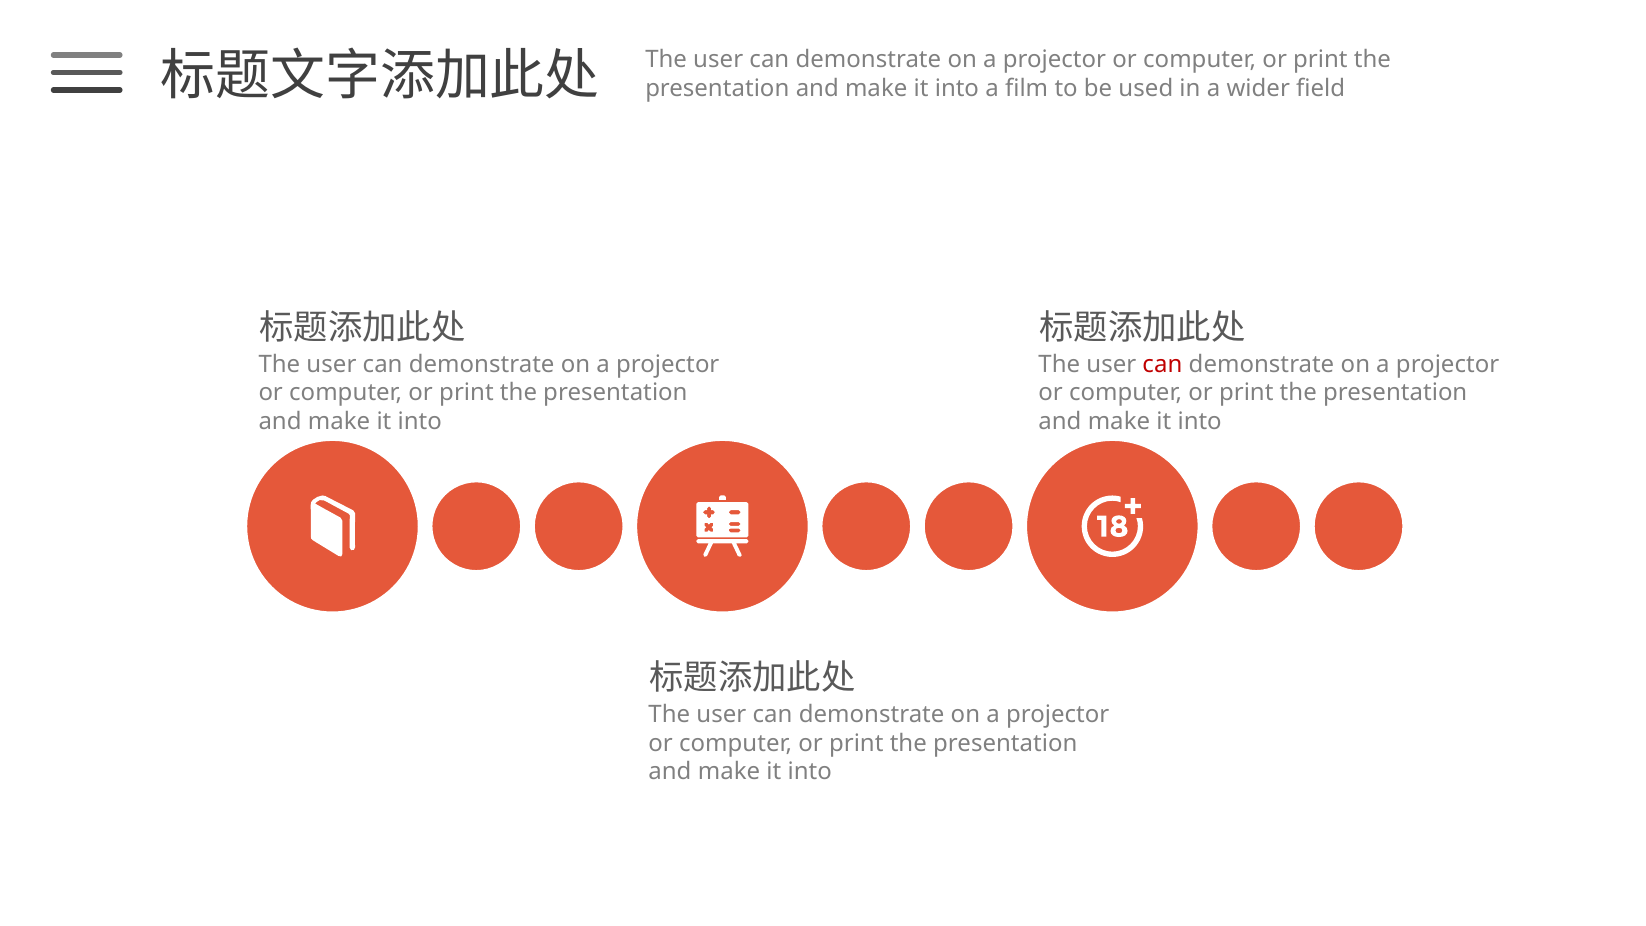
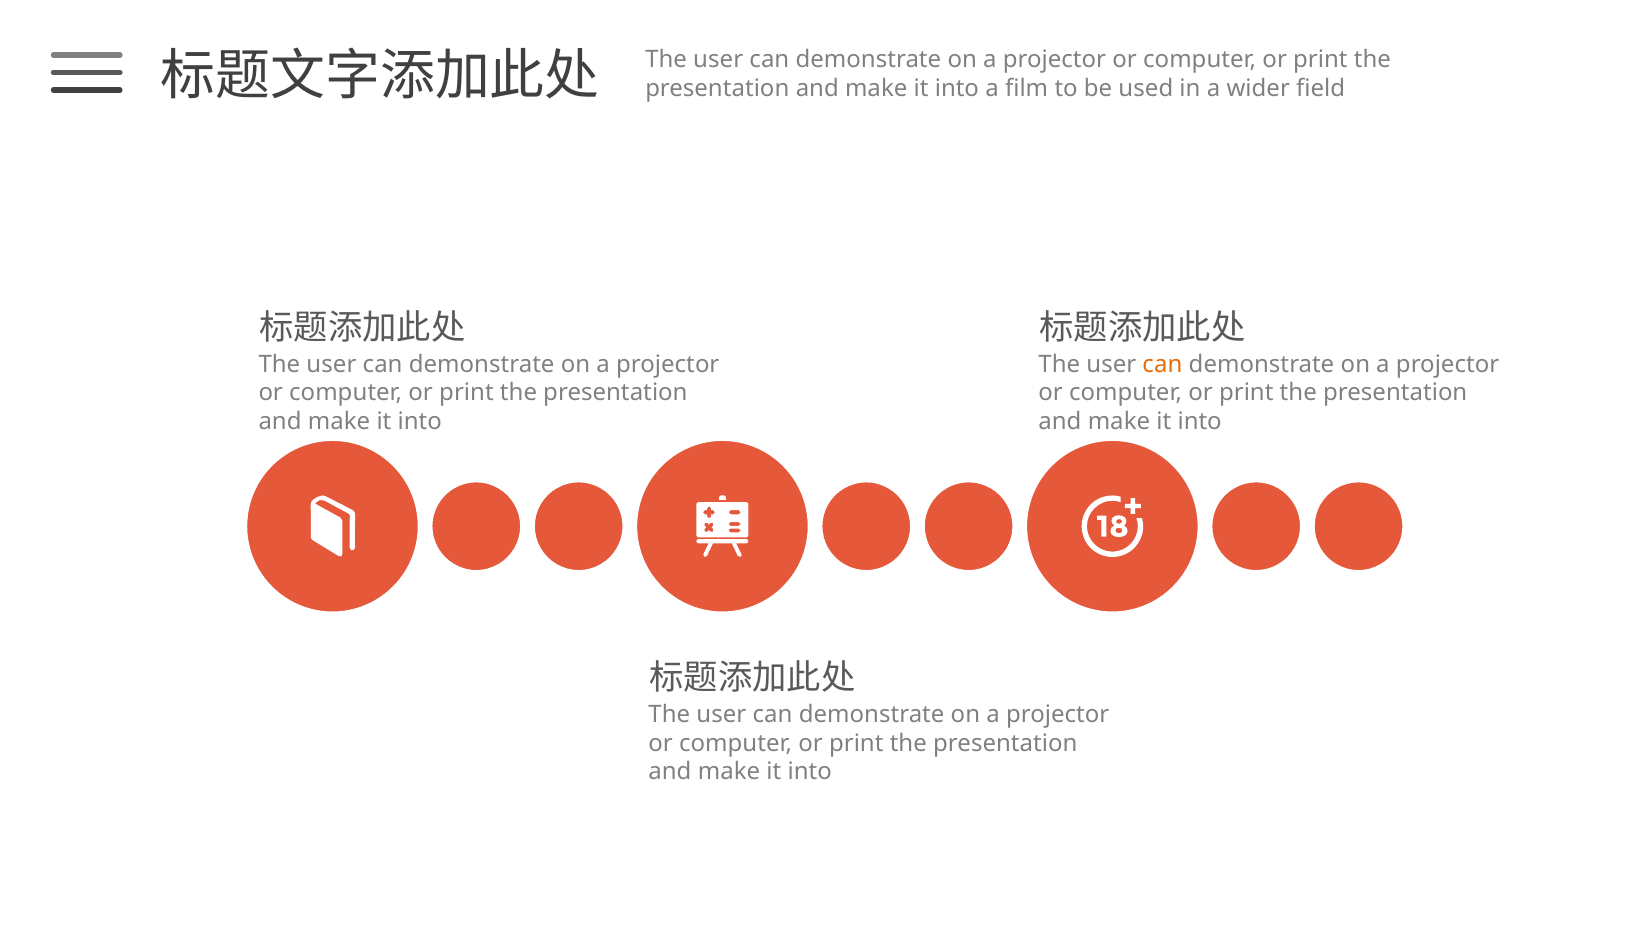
can colour: red -> orange (1162, 364)
